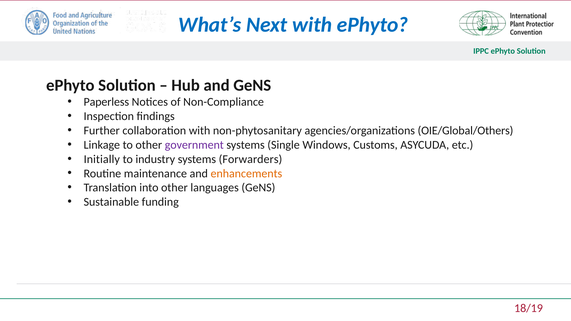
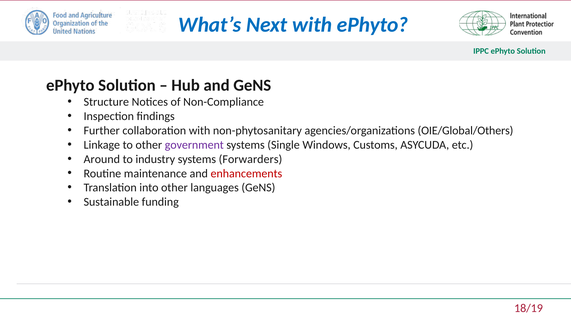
Paperless: Paperless -> Structure (106, 102)
Initially: Initially -> Around (102, 159)
enhancements colour: orange -> red (246, 174)
